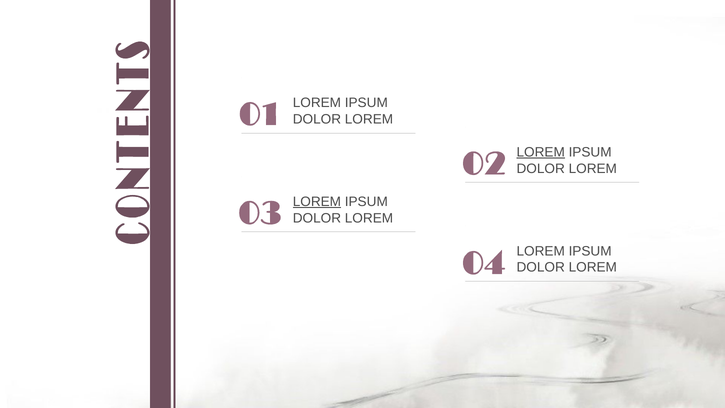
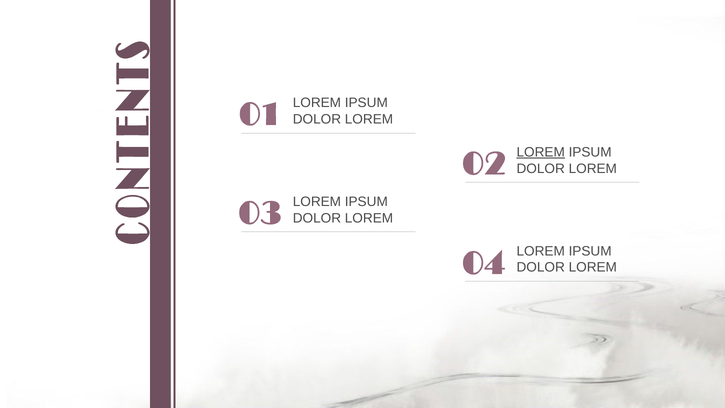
LOREM underline: present -> none (317, 202)
